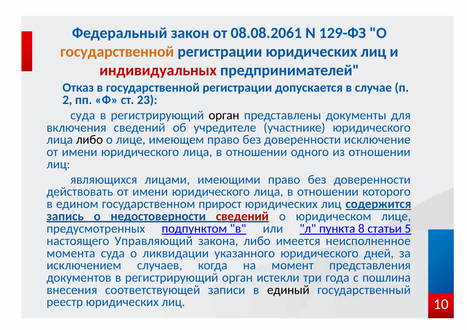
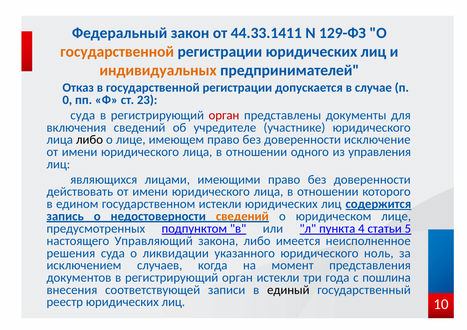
08.08.2061: 08.08.2061 -> 44.33.1411 (266, 33)
индивидуальных colour: red -> orange (158, 70)
2: 2 -> 0 (67, 100)
орган colour: black -> red (224, 115)
из отношении: отношении -> управления (380, 152)
государственном прирост: прирост -> истекли (220, 204)
сведений colour: red -> orange (242, 216)
8: 8 -> 4 (361, 229)
момента: момента -> решения (71, 253)
дней: дней -> ноль (379, 253)
